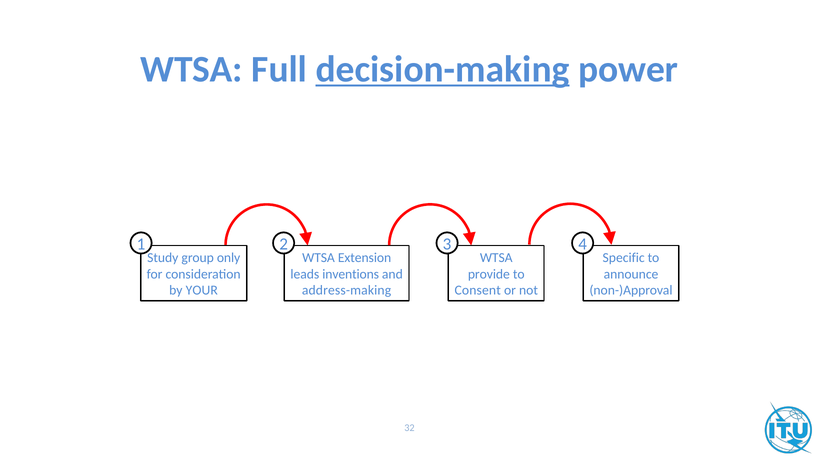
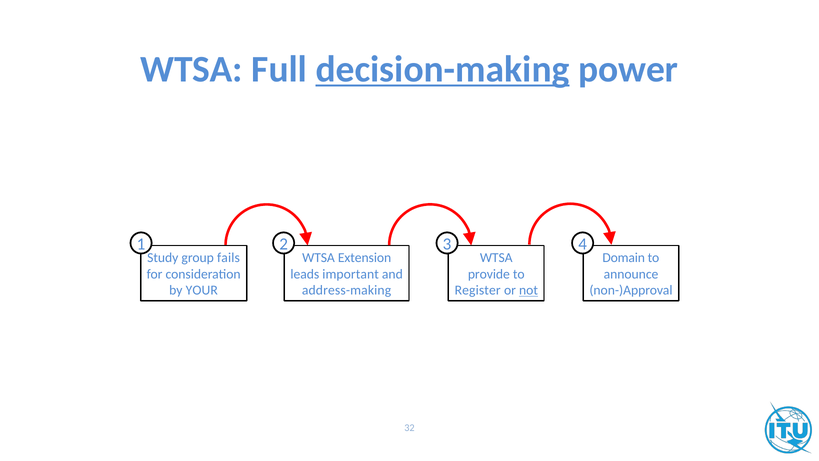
only: only -> fails (228, 257)
Specific: Specific -> Domain (624, 257)
inventions: inventions -> important (351, 274)
Consent: Consent -> Register (478, 290)
not underline: none -> present (528, 290)
